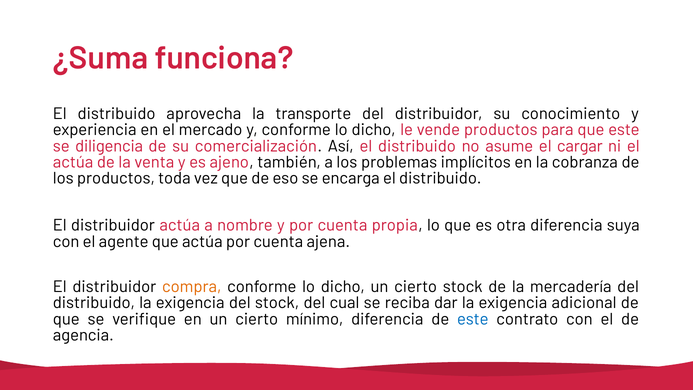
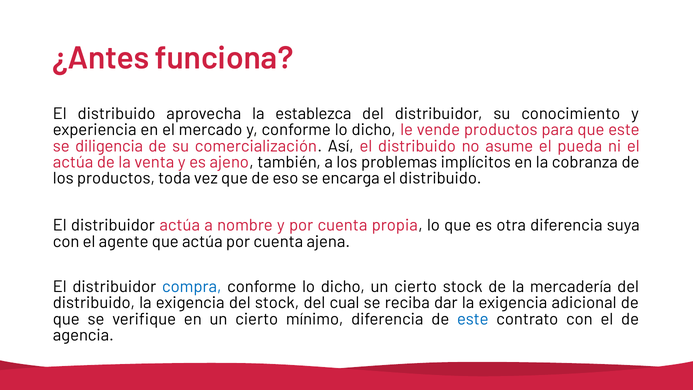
¿Suma: ¿Suma -> ¿Antes (101, 58)
transporte: transporte -> establezca (313, 114)
cargar: cargar -> pueda (580, 146)
compra colour: orange -> blue (192, 287)
